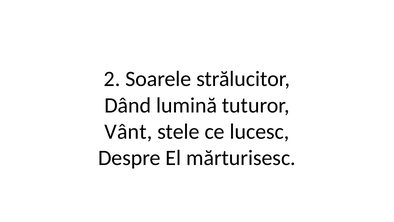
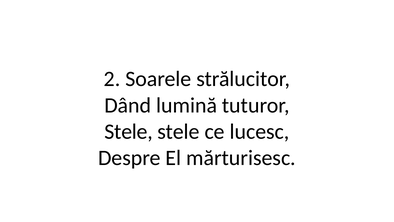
Vânt: Vânt -> Stele (129, 131)
